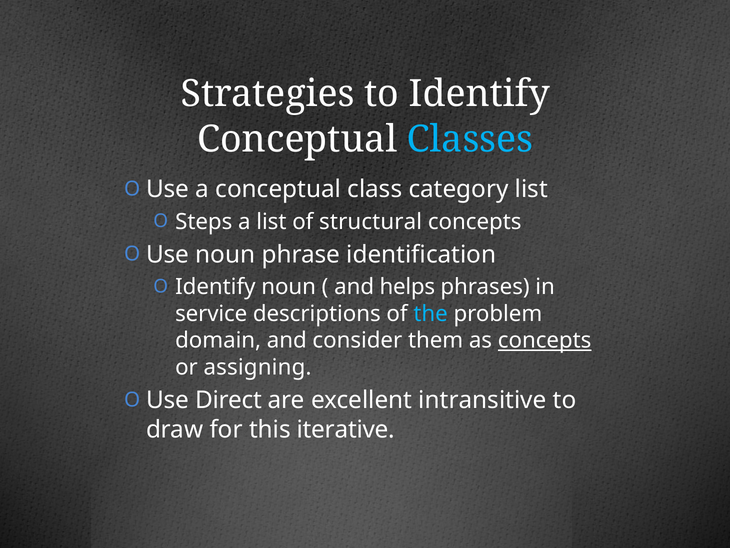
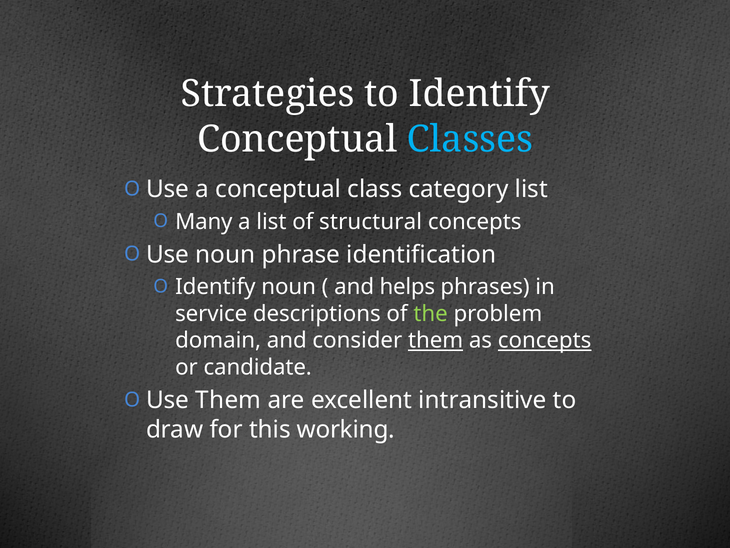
Steps: Steps -> Many (204, 221)
the colour: light blue -> light green (431, 313)
them underline: none -> present (436, 340)
assigning: assigning -> candidate (258, 367)
Use Direct: Direct -> Them (228, 400)
iterative: iterative -> working (346, 429)
